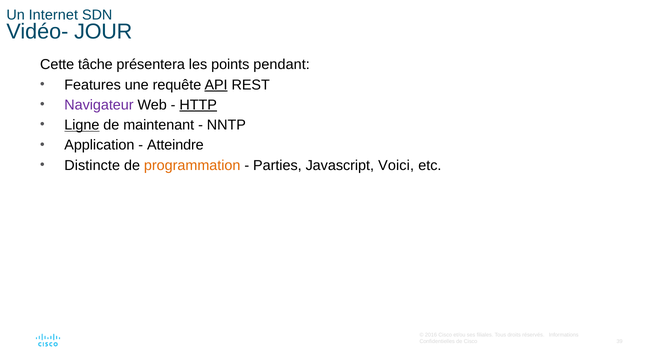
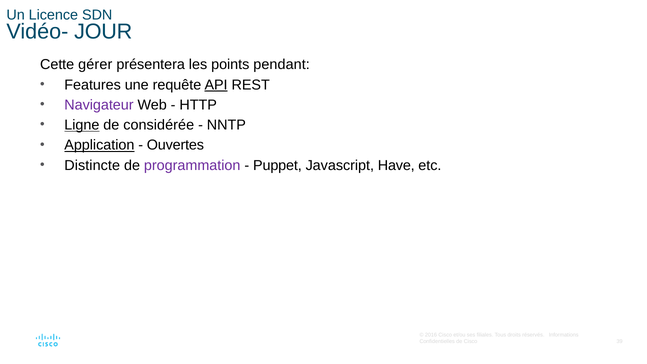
Internet: Internet -> Licence (53, 15)
tâche: tâche -> gérer (95, 65)
HTTP underline: present -> none (198, 105)
maintenant: maintenant -> considérée (159, 125)
Application underline: none -> present (99, 145)
Atteindre: Atteindre -> Ouvertes (175, 145)
programmation colour: orange -> purple (192, 165)
Parties: Parties -> Puppet (277, 165)
Voici: Voici -> Have (396, 165)
